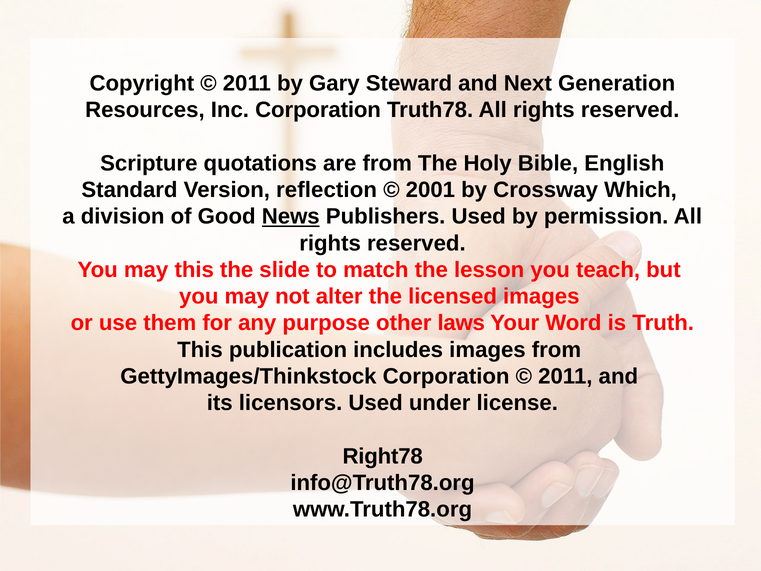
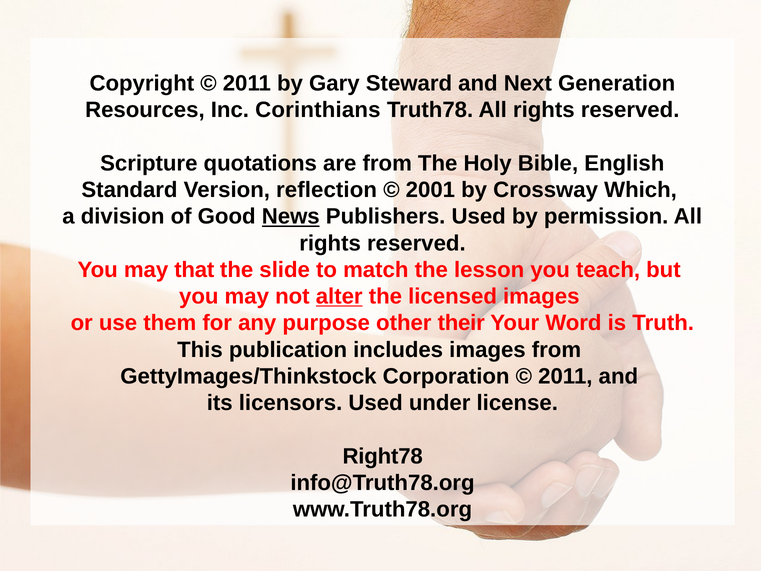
Inc Corporation: Corporation -> Corinthians (318, 110)
may this: this -> that (194, 270)
alter underline: none -> present (339, 296)
laws: laws -> their (461, 323)
